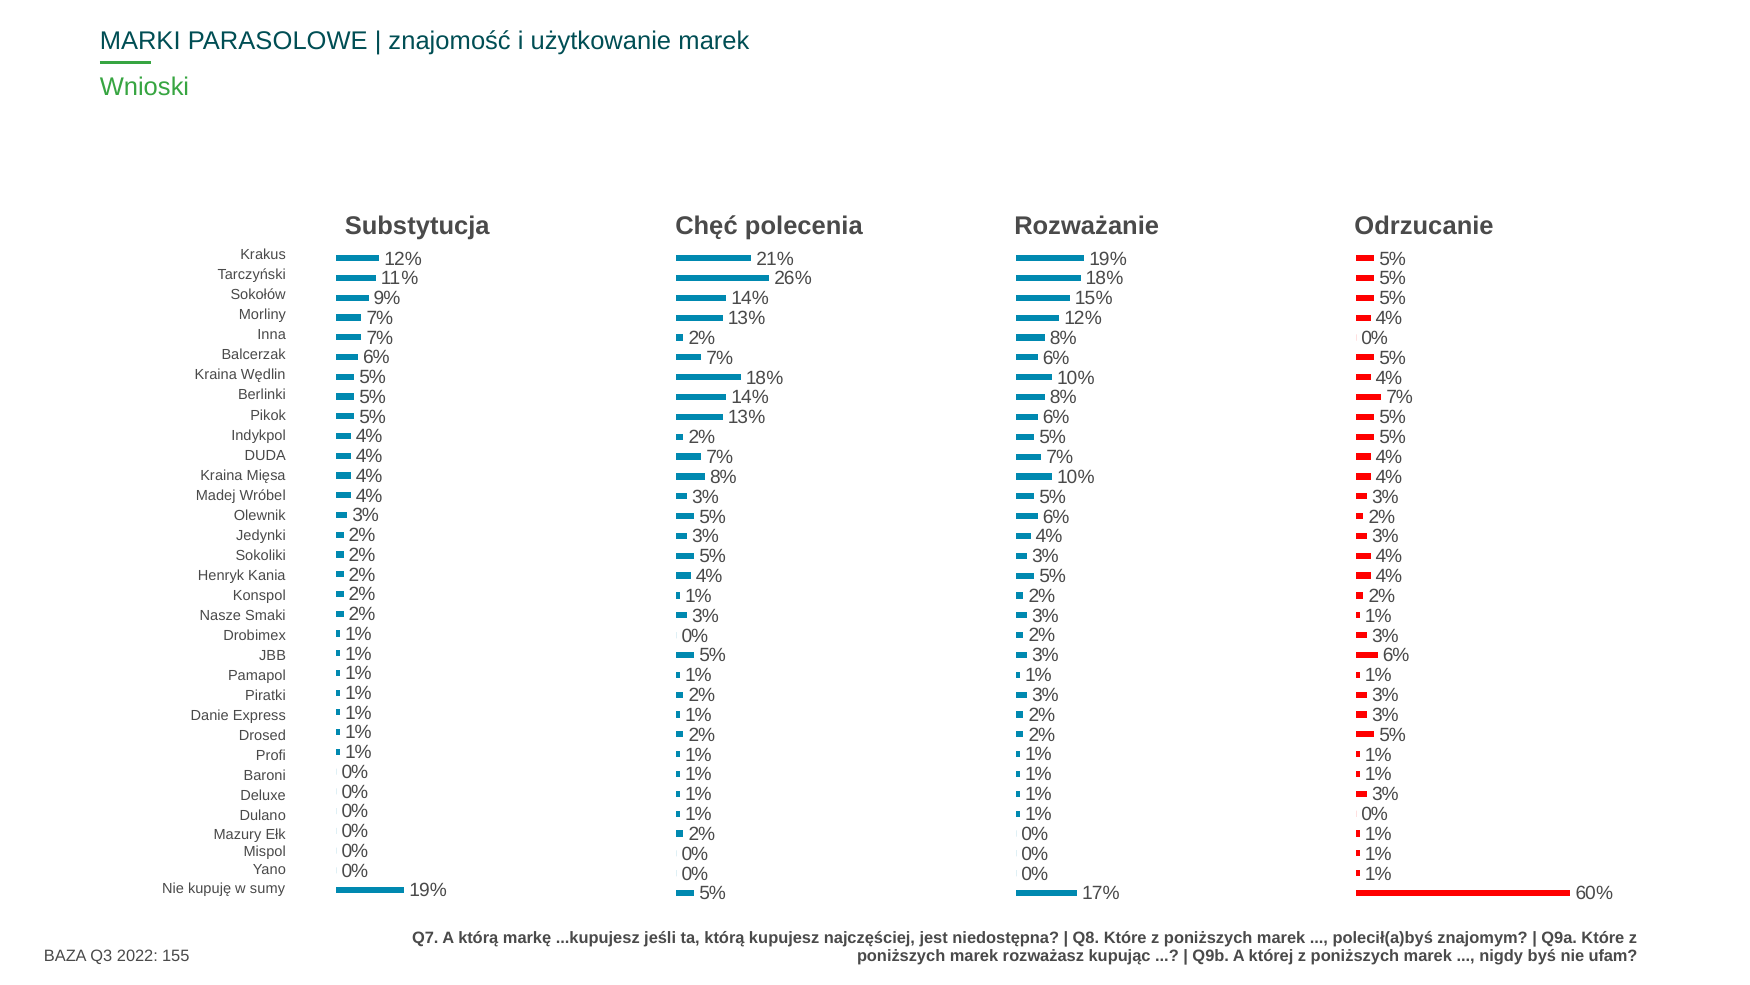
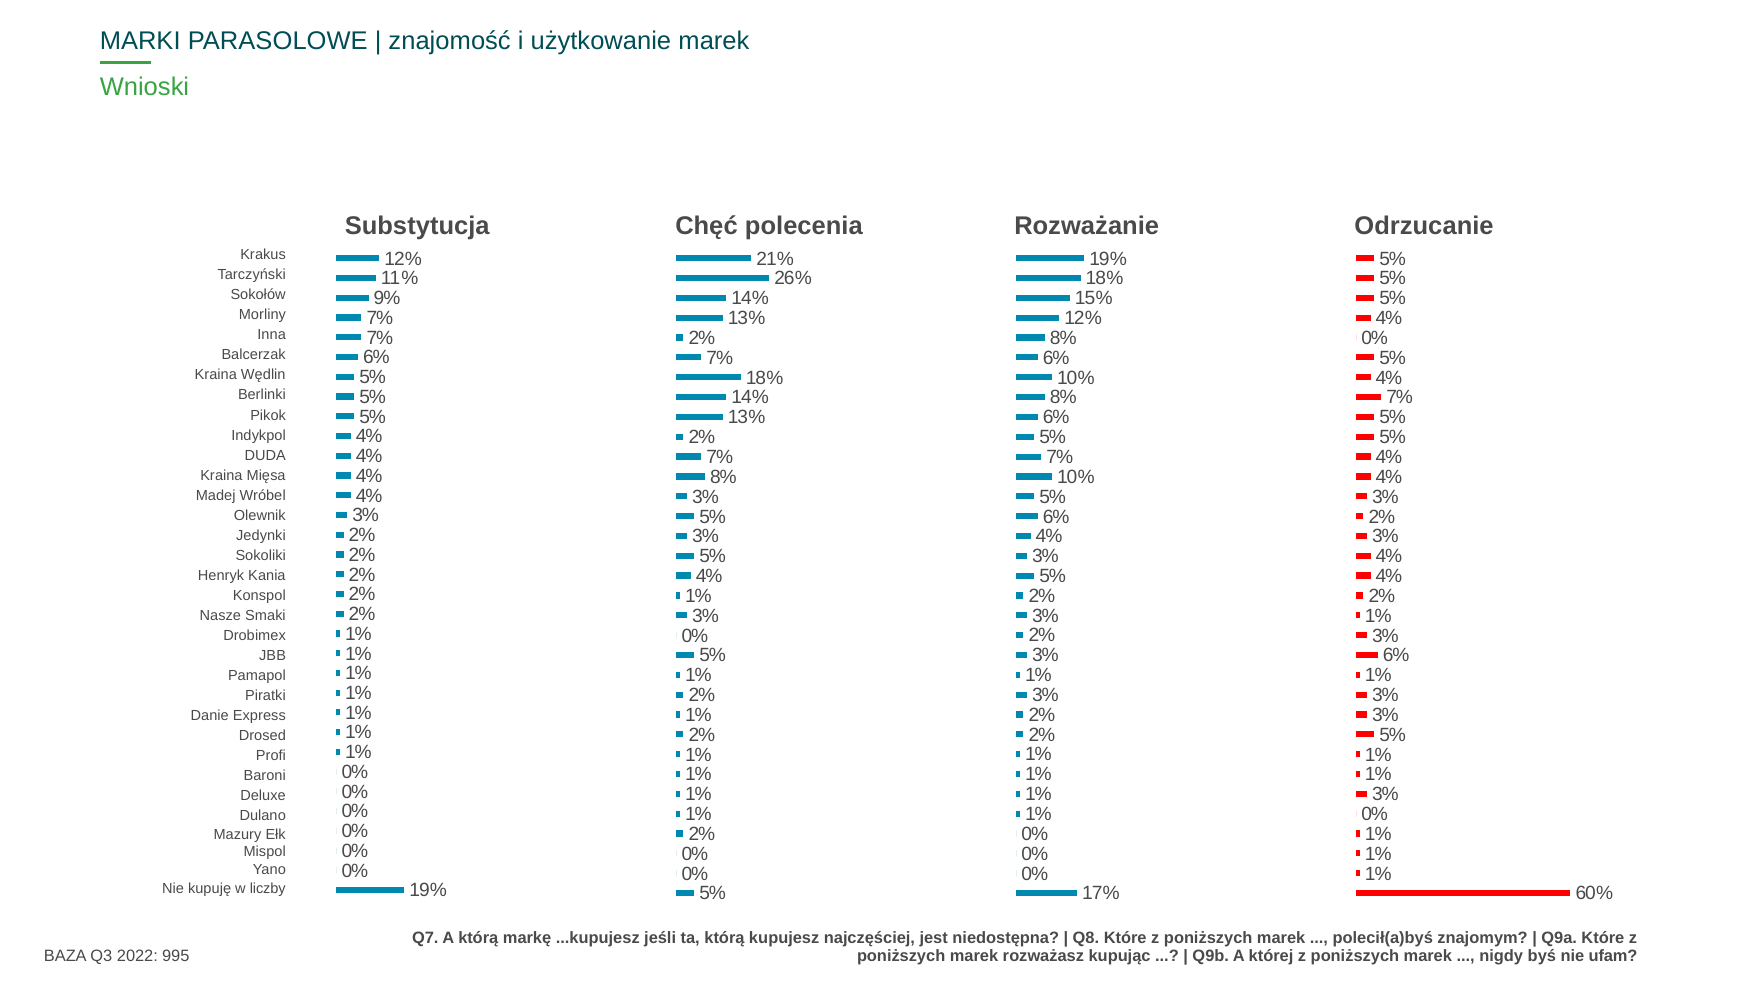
sumy: sumy -> liczby (268, 888)
155: 155 -> 995 (176, 955)
